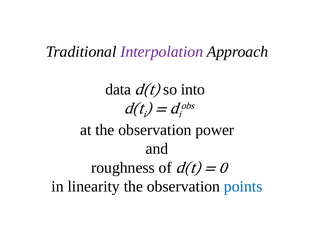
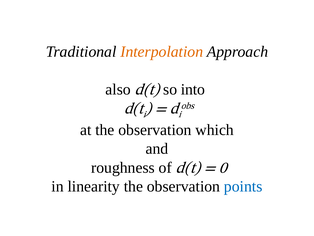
Interpolation colour: purple -> orange (162, 52)
data: data -> also (118, 89)
power: power -> which (215, 130)
